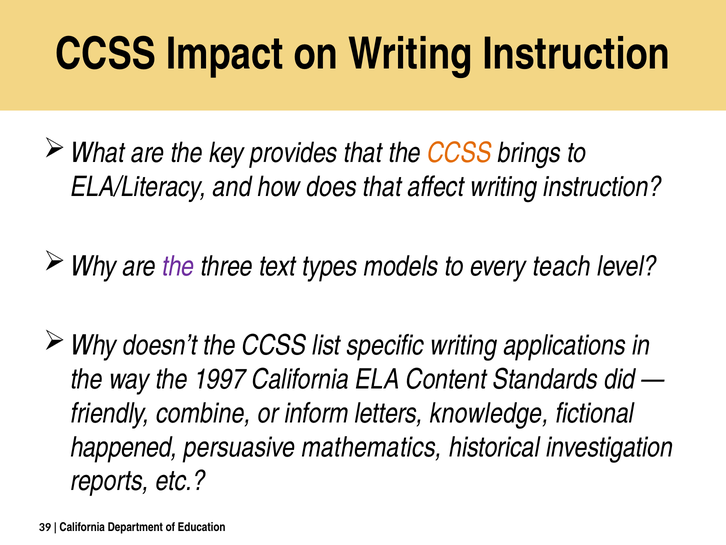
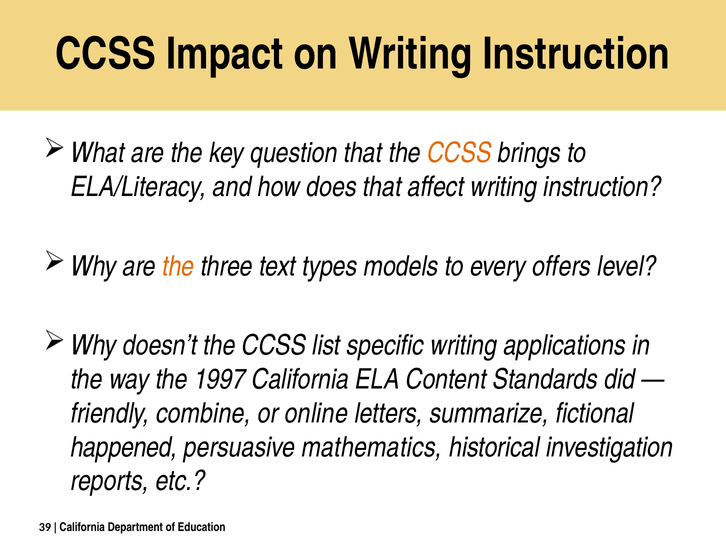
provides: provides -> question (294, 153)
the colour: purple -> orange (178, 266)
teach: teach -> offers (562, 266)
inform: inform -> online (316, 413)
knowledge: knowledge -> summarize (490, 413)
